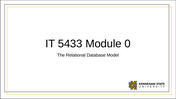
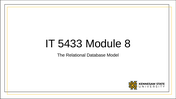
0: 0 -> 8 (128, 44)
